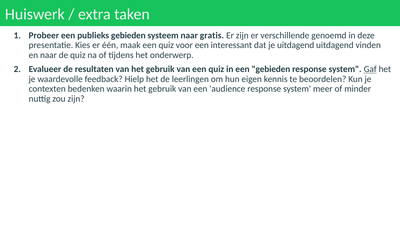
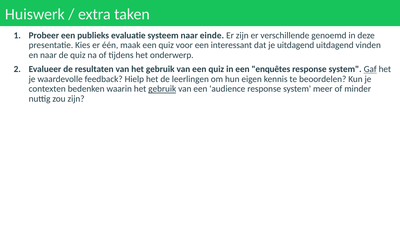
publieks gebieden: gebieden -> evaluatie (128, 35)
gratis: gratis -> einde (212, 35)
een gebieden: gebieden -> enquêtes (271, 69)
gebruik underline: none -> present (162, 89)
